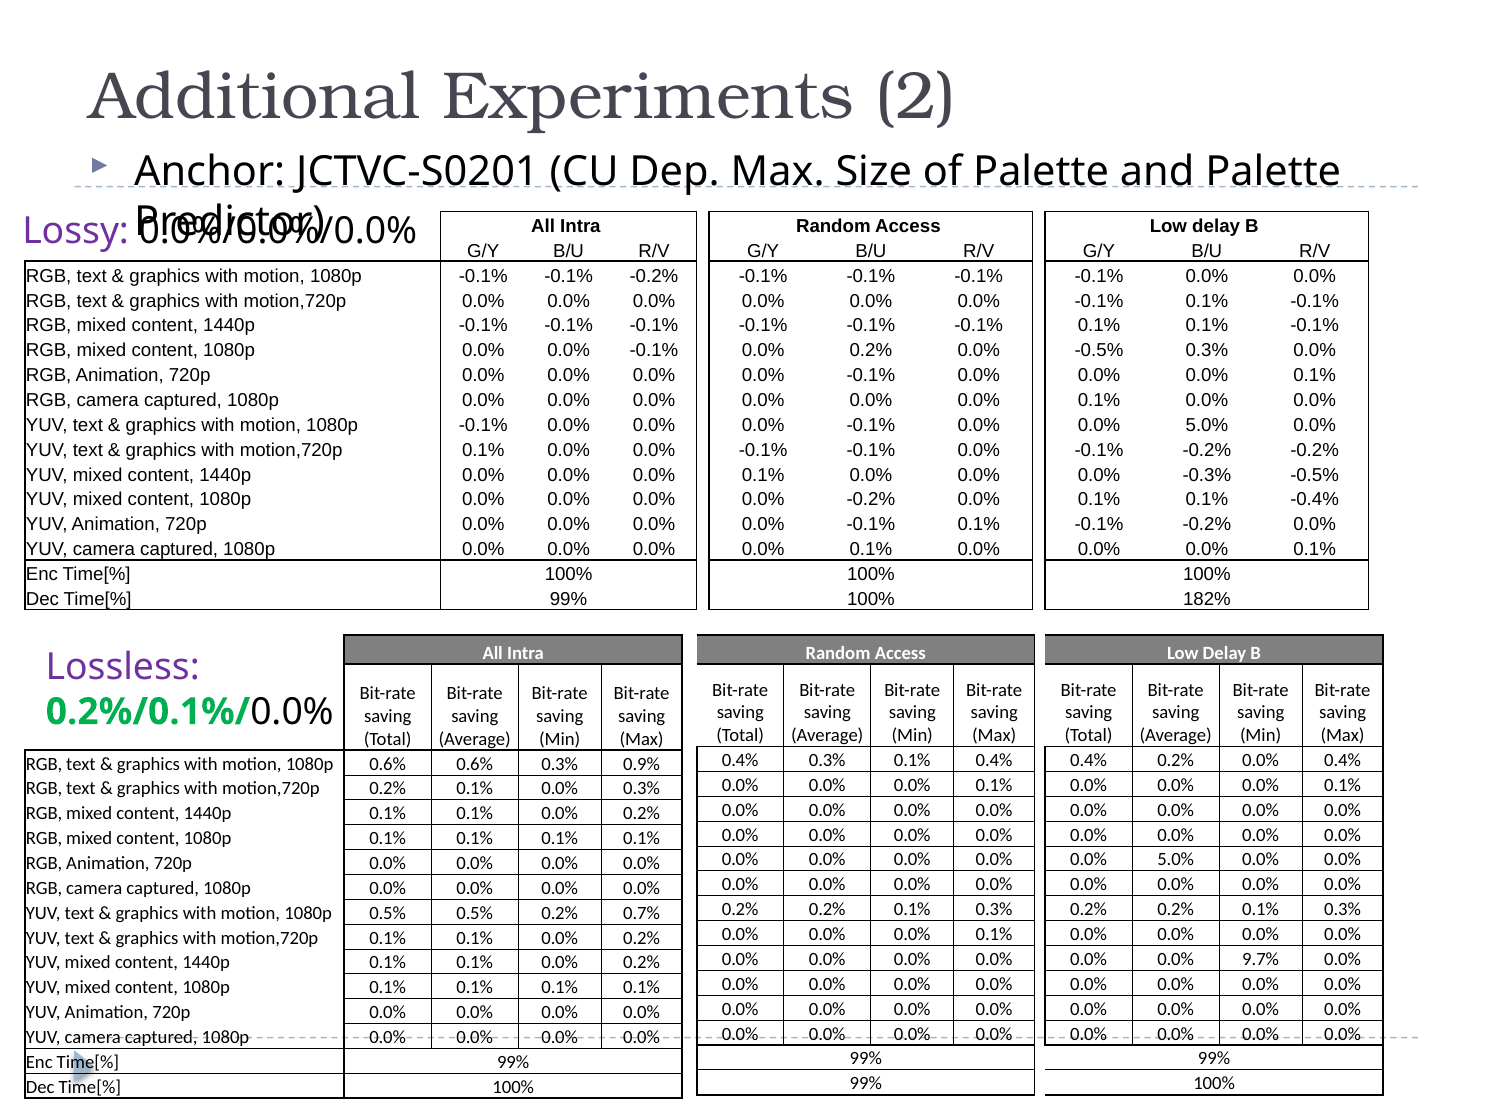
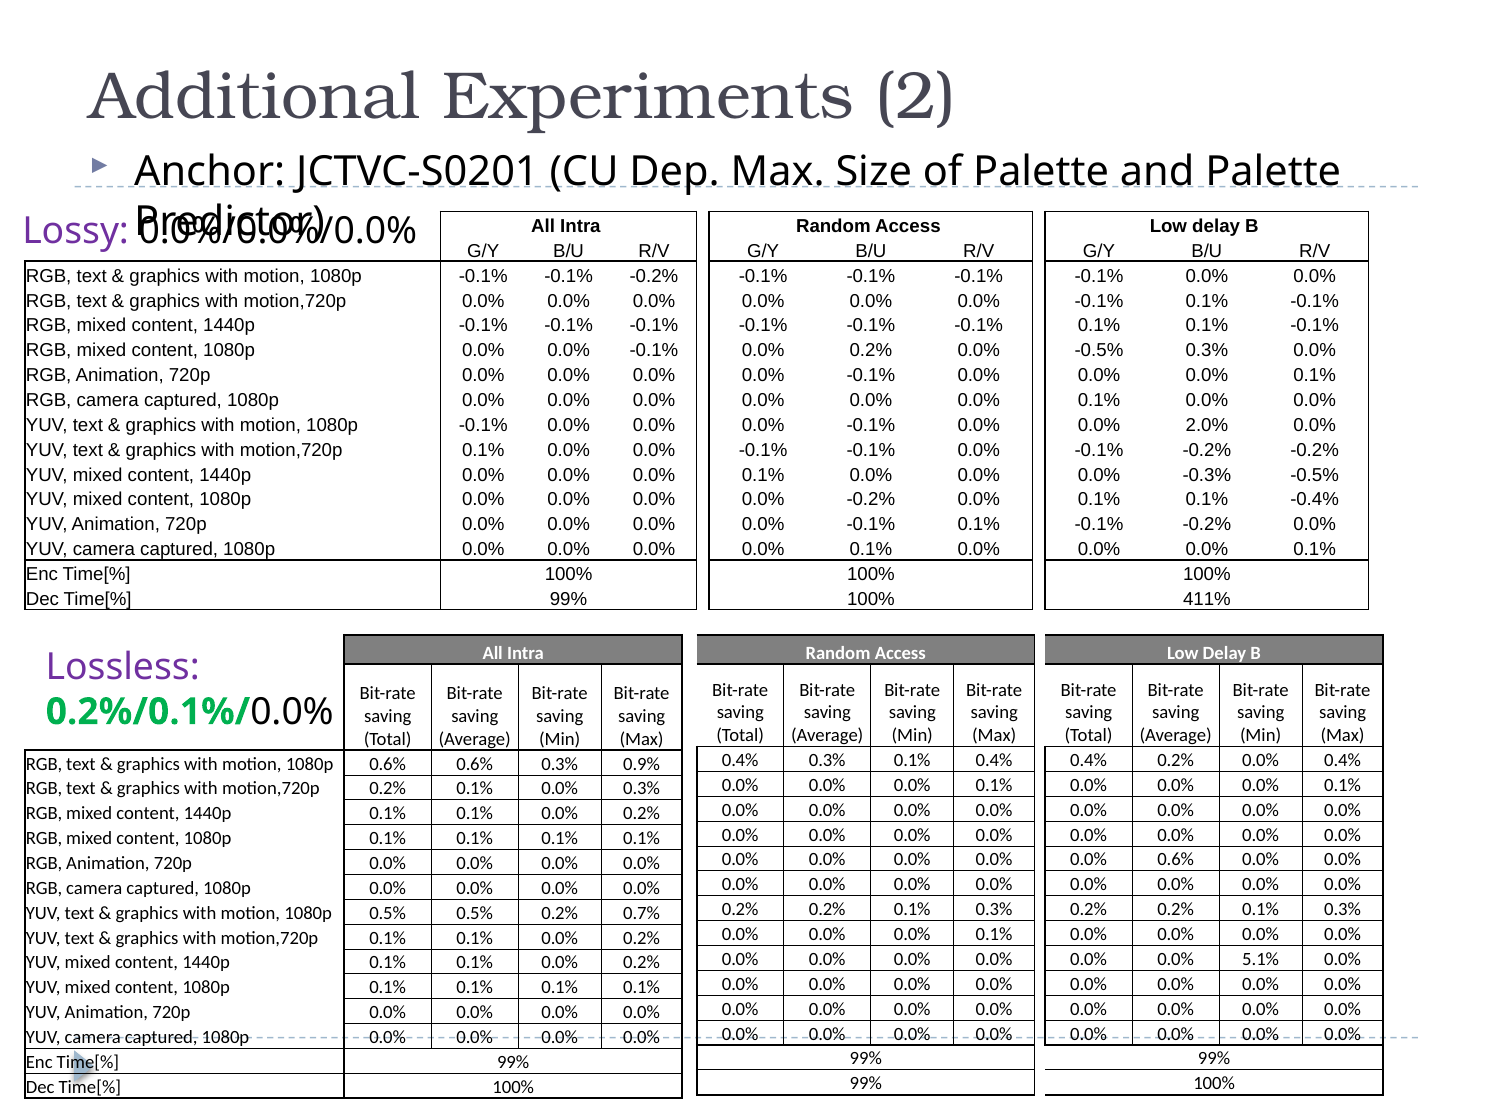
5.0%: 5.0% -> 2.0% (1207, 425)
182%: 182% -> 411% (1207, 599)
5.0%: 5.0% -> 0.6% (1176, 860)
9.7%: 9.7% -> 5.1% (1261, 959)
